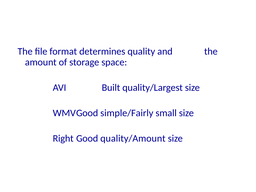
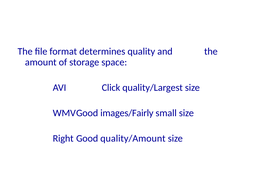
Built: Built -> Click (111, 88)
simple/Fairly: simple/Fairly -> images/Fairly (127, 113)
